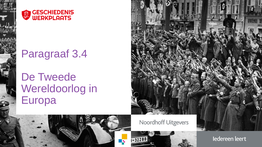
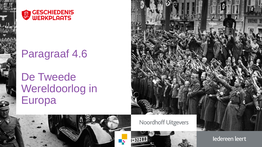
3.4: 3.4 -> 4.6 (80, 54)
